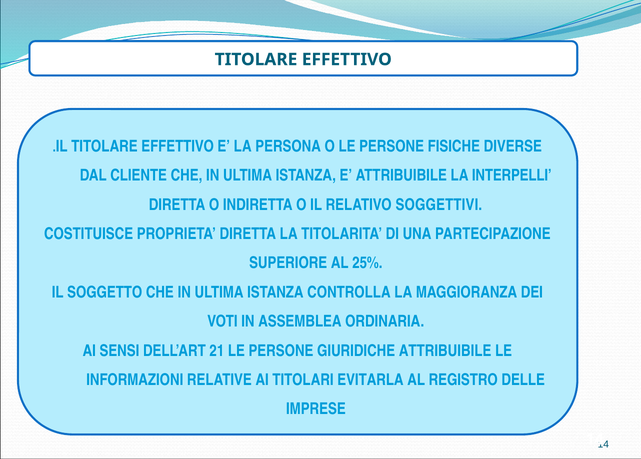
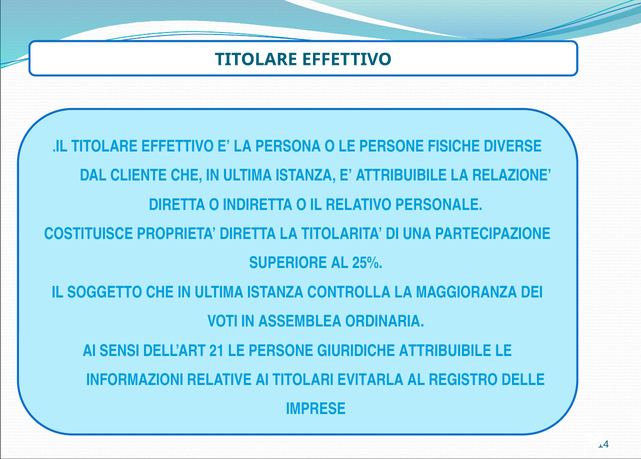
INTERPELLI: INTERPELLI -> RELAZIONE (512, 175)
SOGGETTIVI: SOGGETTIVI -> PERSONALE (439, 205)
